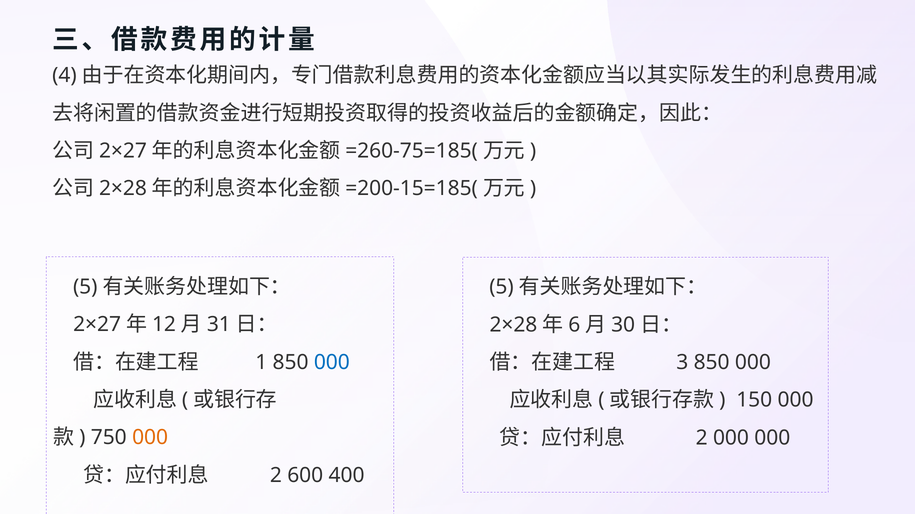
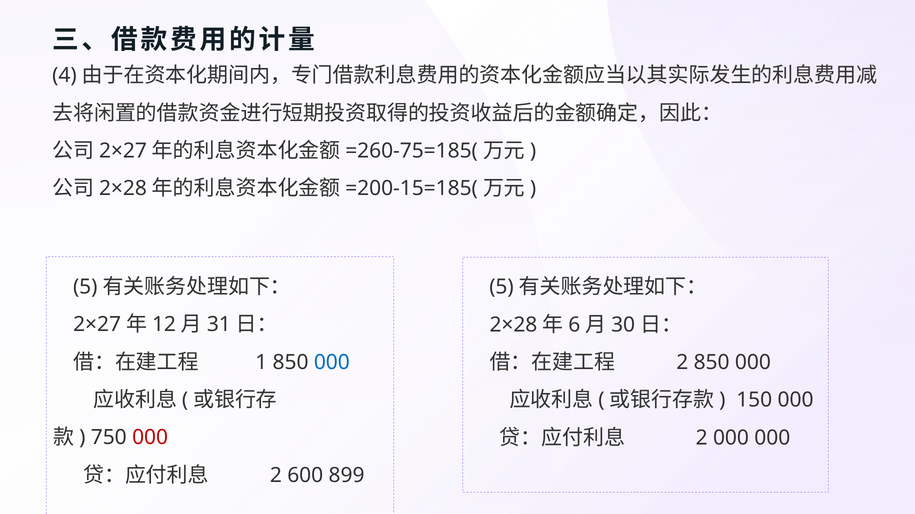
3: 3 -> 2 (682, 363)
000 colour: orange -> red (150, 438)
400: 400 -> 899 (347, 476)
